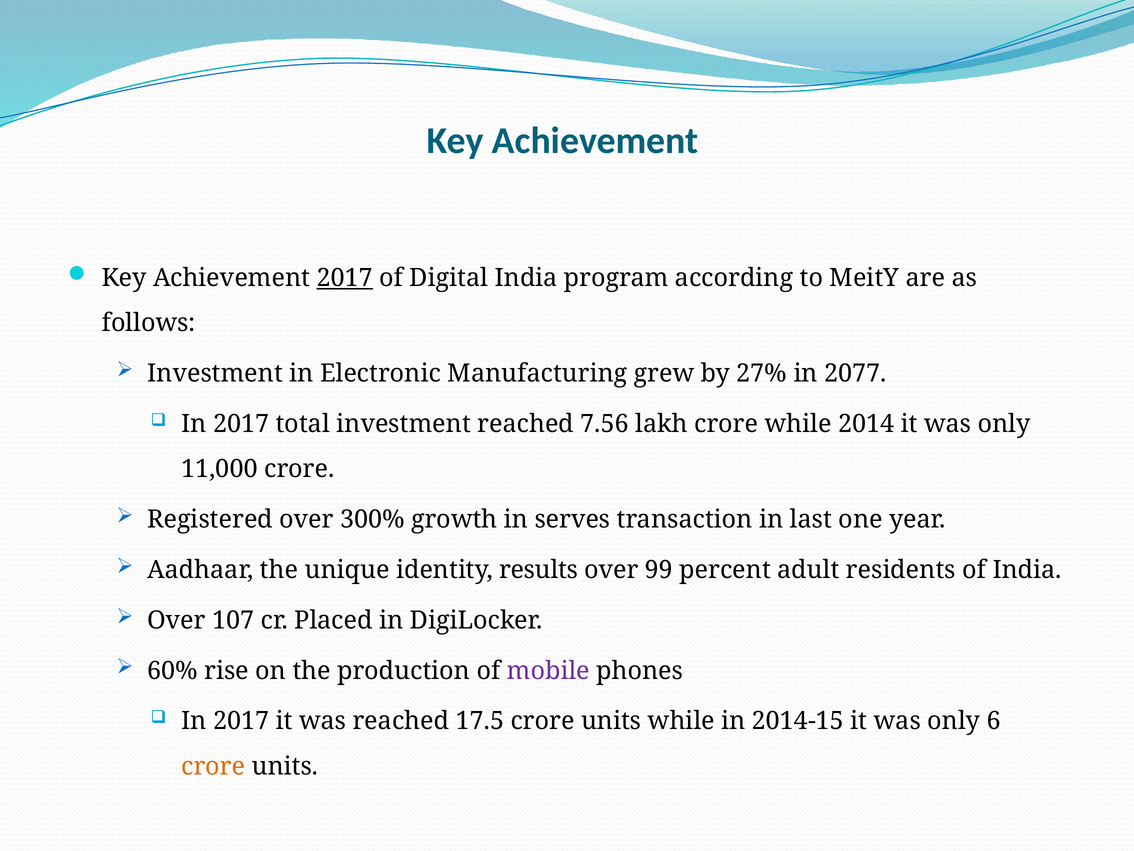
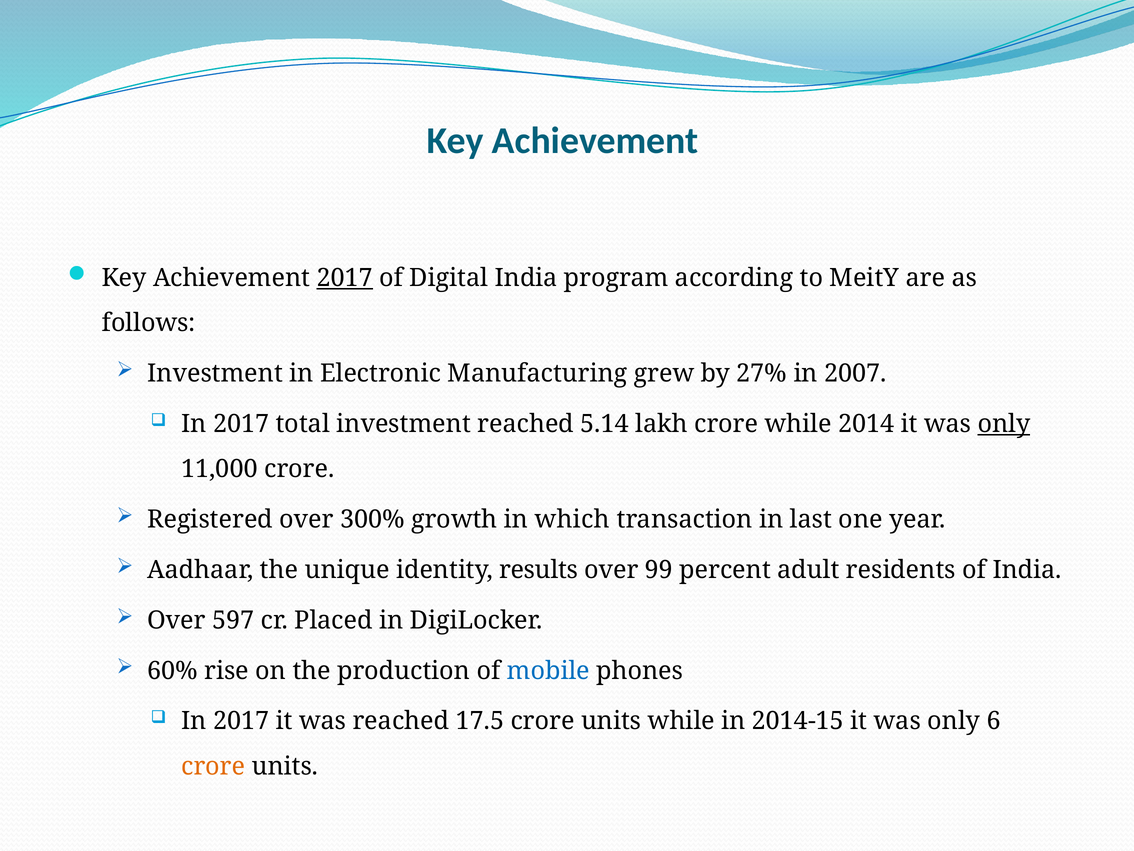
2077: 2077 -> 2007 (855, 373)
7.56: 7.56 -> 5.14 (605, 424)
only underline: none -> present (1004, 424)
serves: serves -> which (572, 519)
107: 107 -> 597 (233, 620)
mobile colour: purple -> blue (548, 670)
